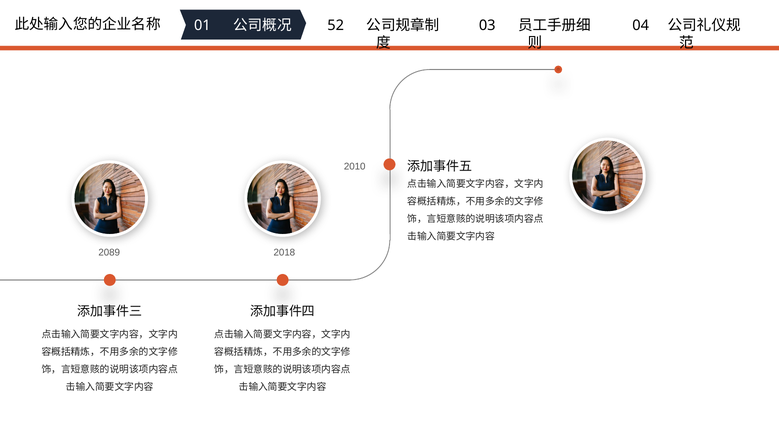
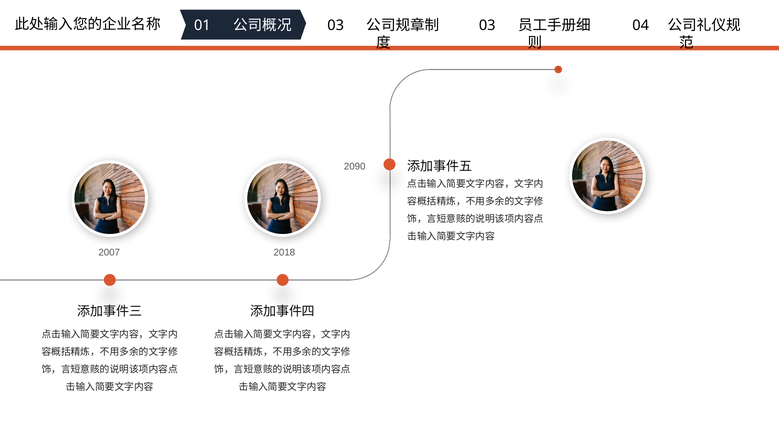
52: 52 -> 03 (336, 25)
2010: 2010 -> 2090 (355, 166)
2089: 2089 -> 2007 (109, 253)
